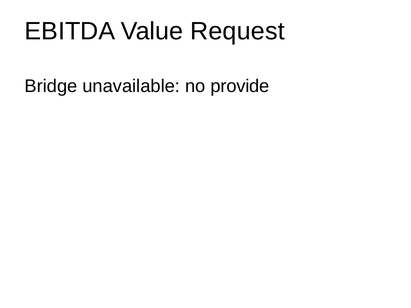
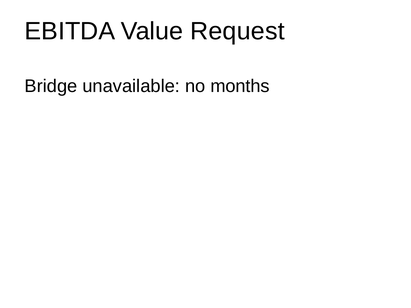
provide: provide -> months (240, 86)
